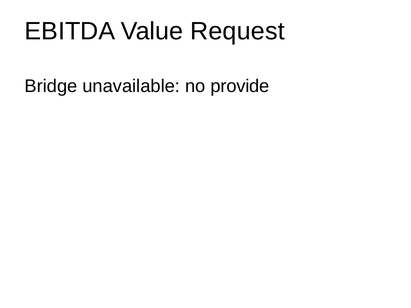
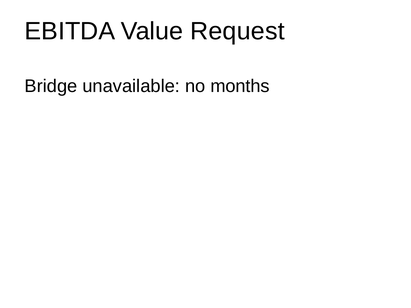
provide: provide -> months (240, 86)
